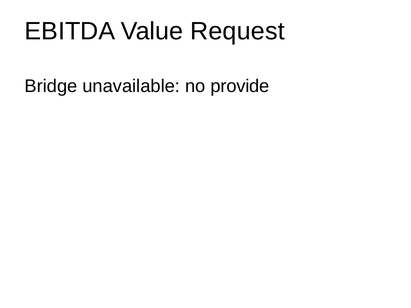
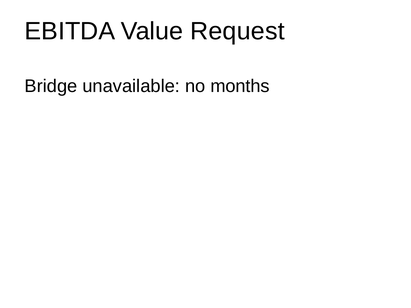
provide: provide -> months (240, 86)
